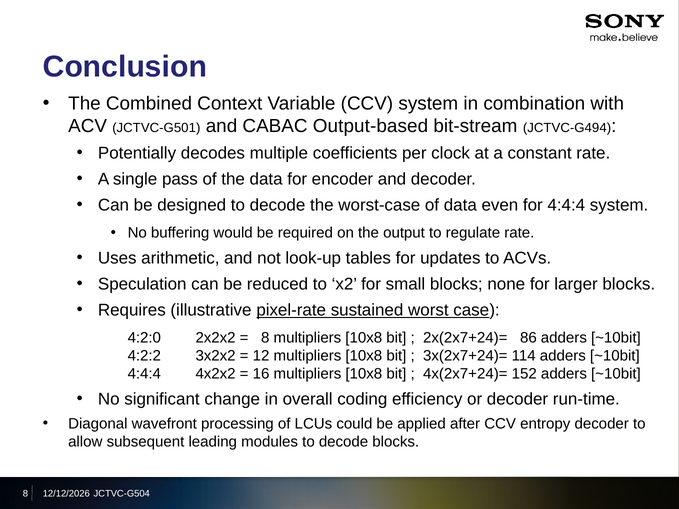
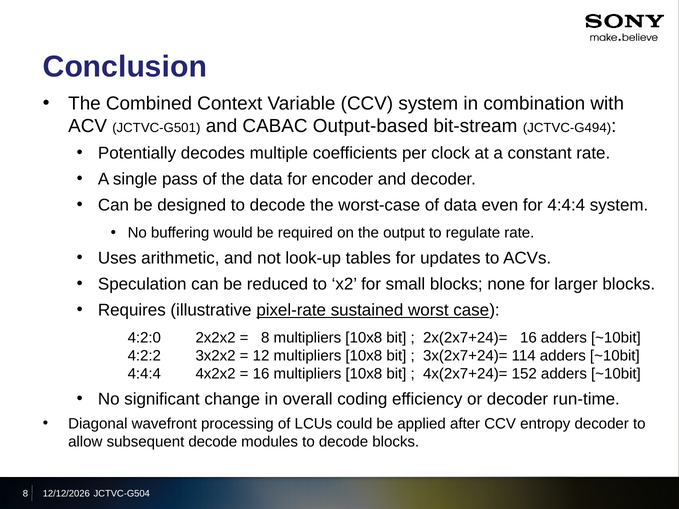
2x(2x7+24)= 86: 86 -> 16 (528, 338)
subsequent leading: leading -> decode (213, 442)
